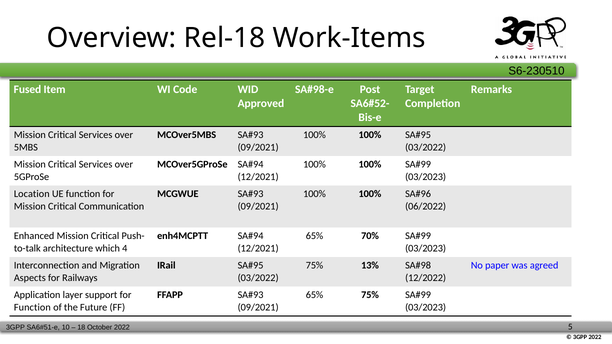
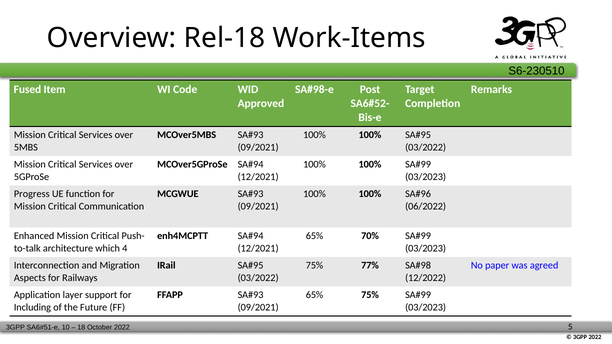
Location: Location -> Progress (32, 194)
13%: 13% -> 77% (370, 266)
Function: Function -> Including (32, 308)
